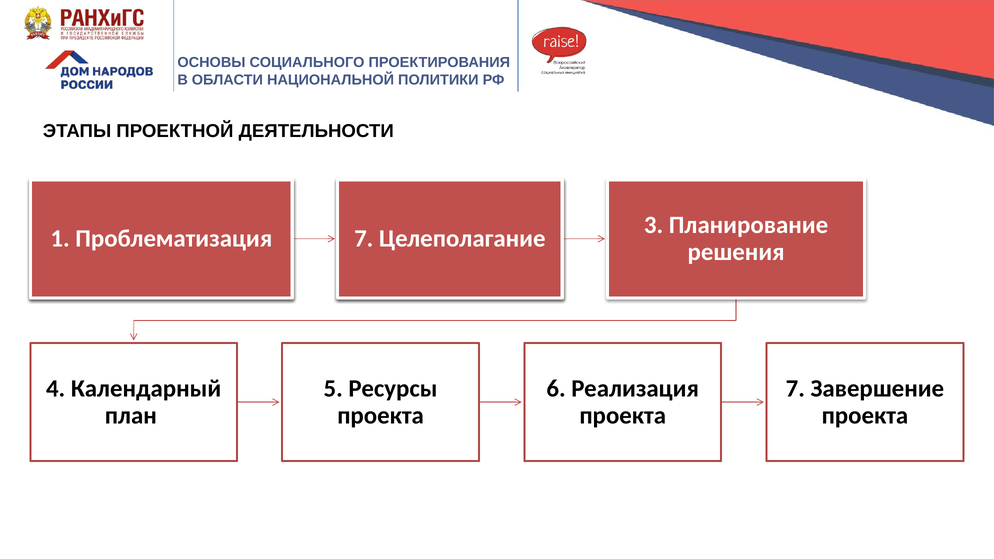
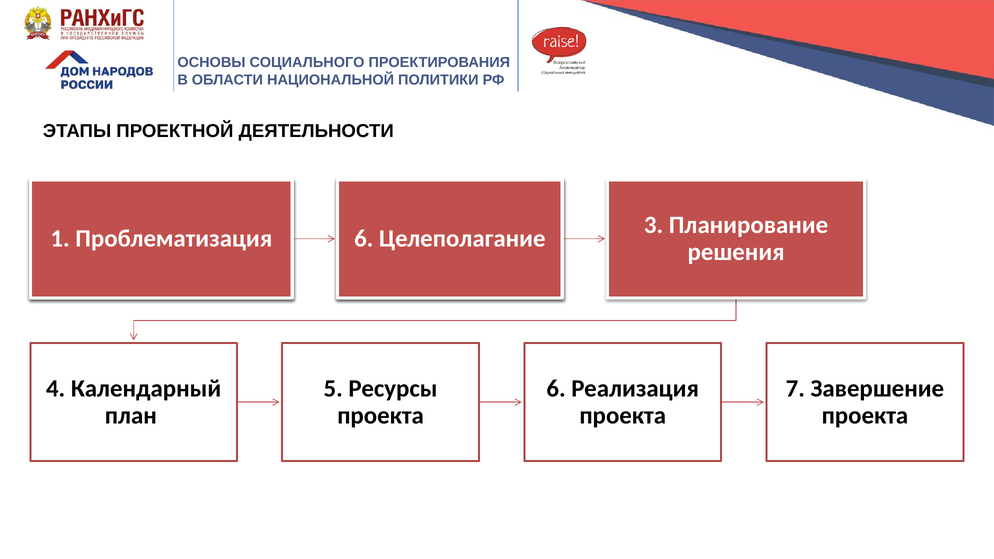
Проблематизация 7: 7 -> 6 (364, 239)
